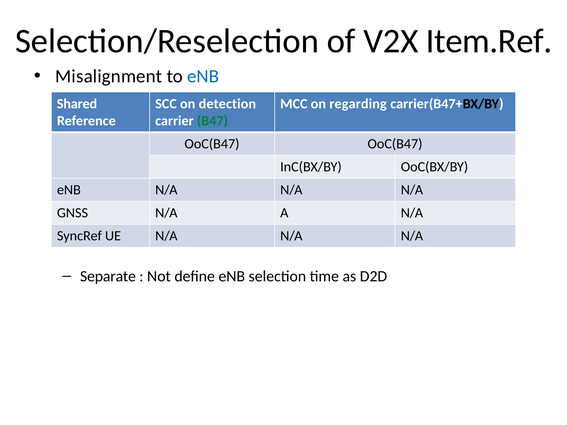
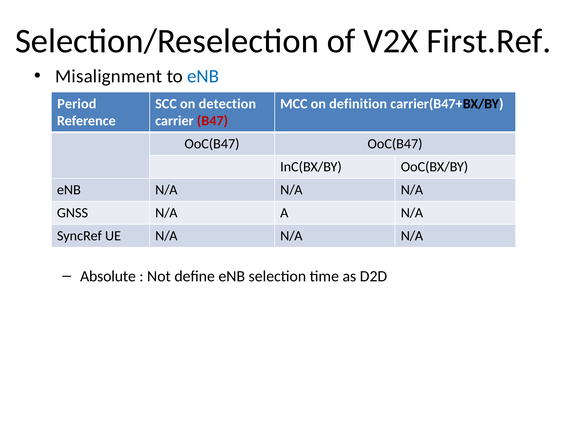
Item.Ref: Item.Ref -> First.Ref (489, 41)
Shared: Shared -> Period (77, 104)
regarding: regarding -> definition (358, 104)
B47 colour: green -> red (212, 121)
Separate: Separate -> Absolute (108, 276)
